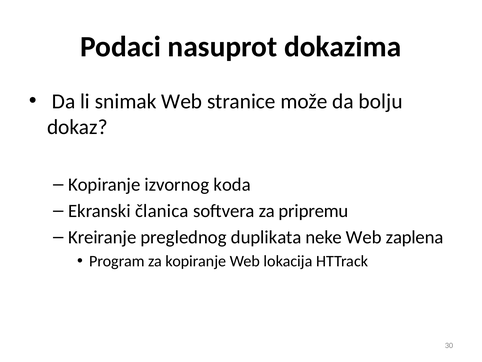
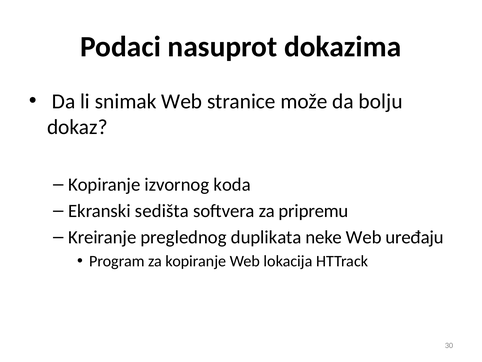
članica: članica -> sedišta (162, 211)
zaplena: zaplena -> uređaju (415, 237)
